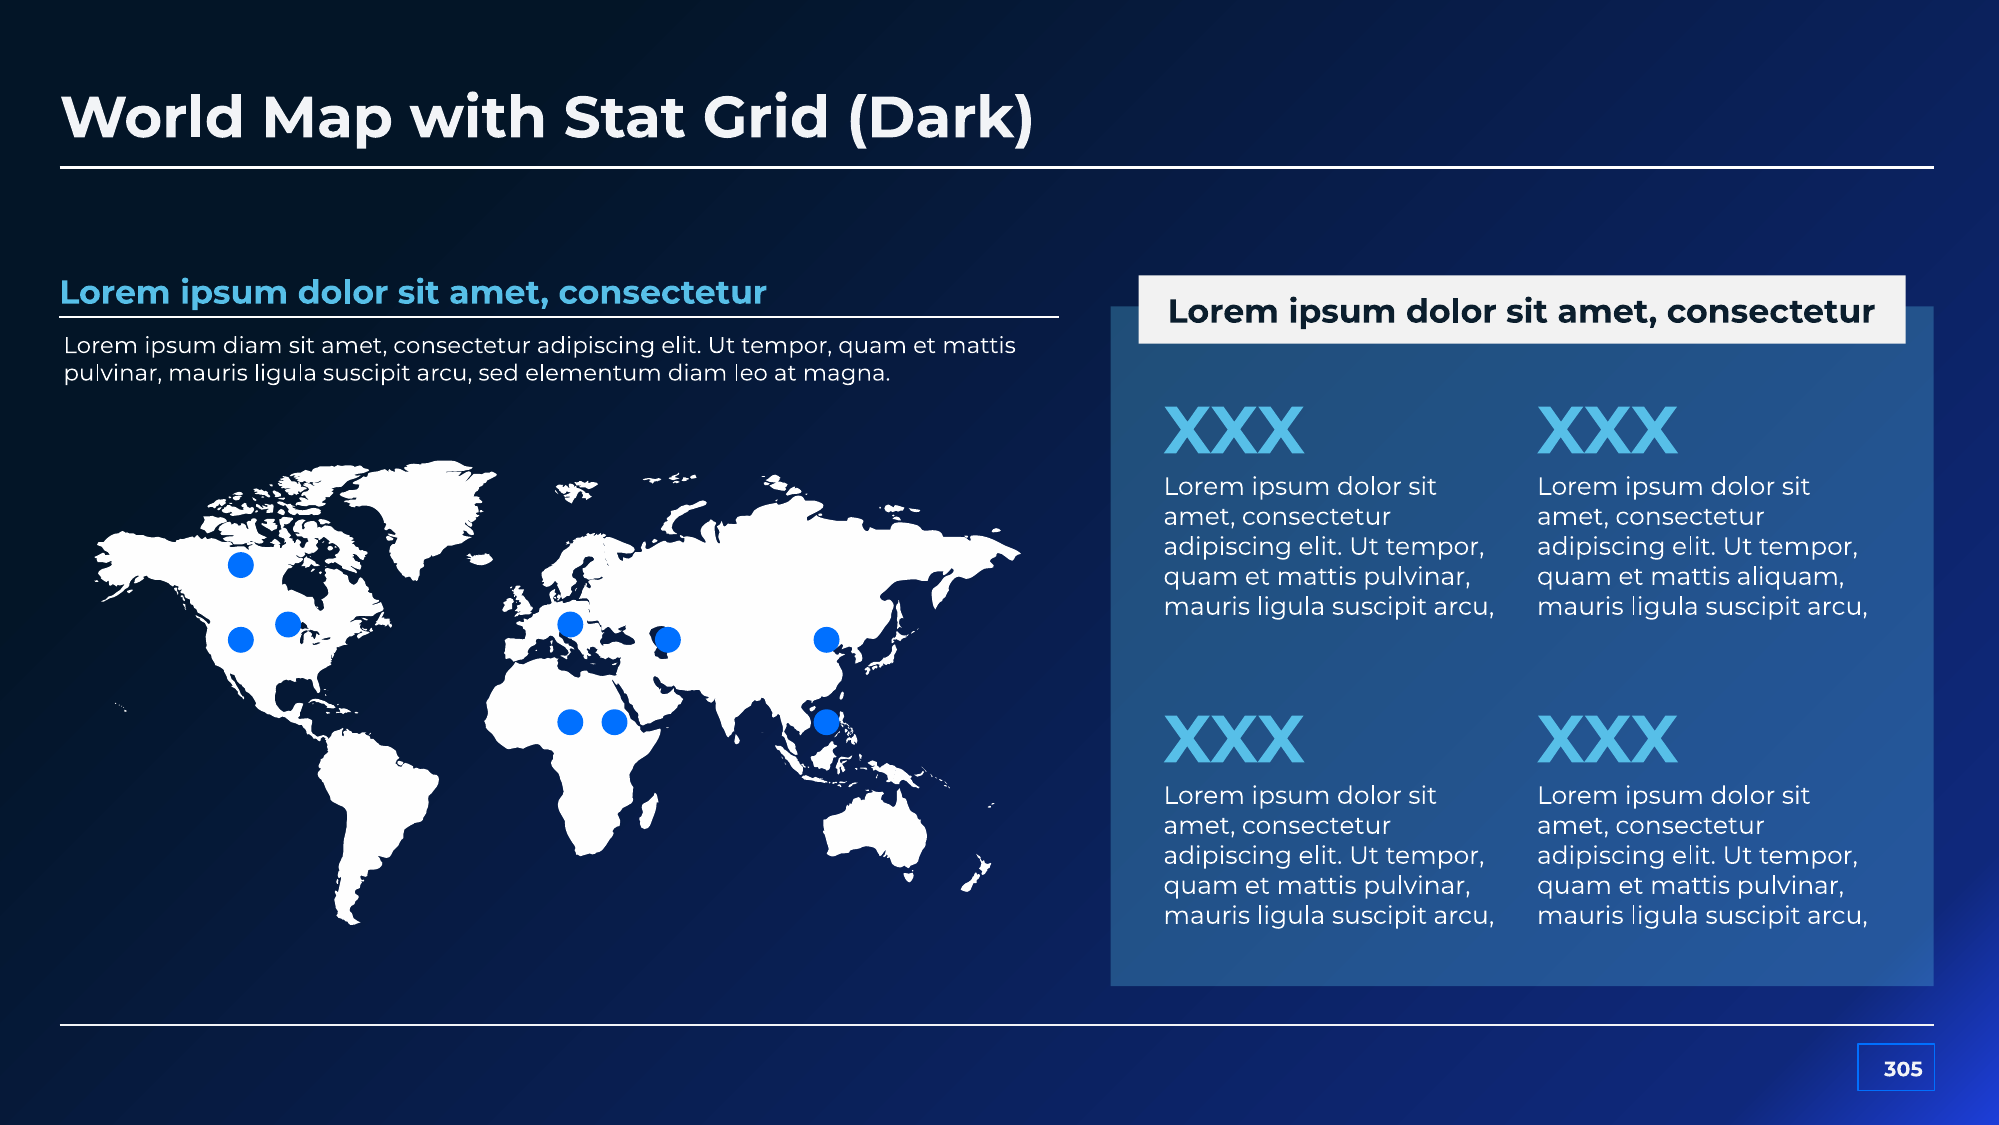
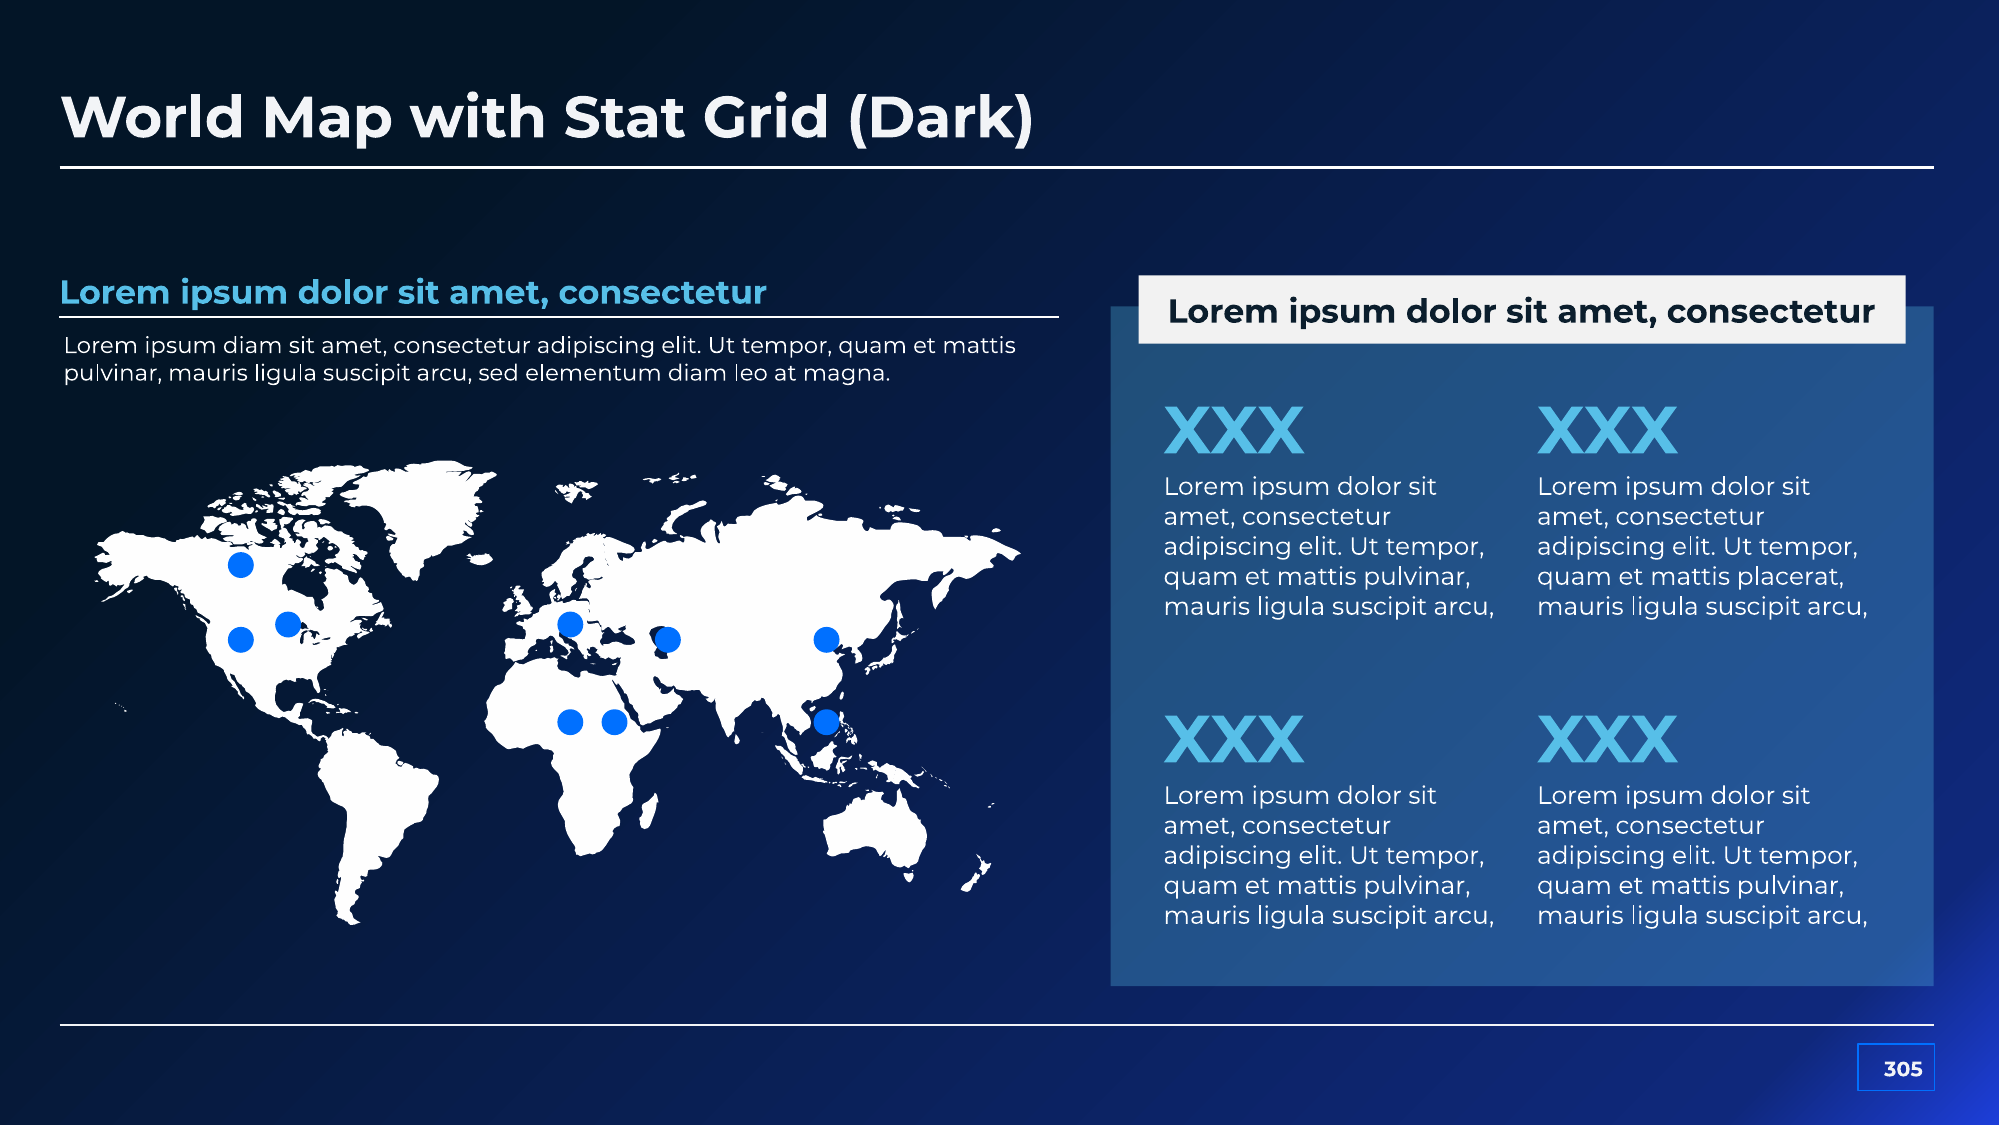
aliquam: aliquam -> placerat (1790, 576)
